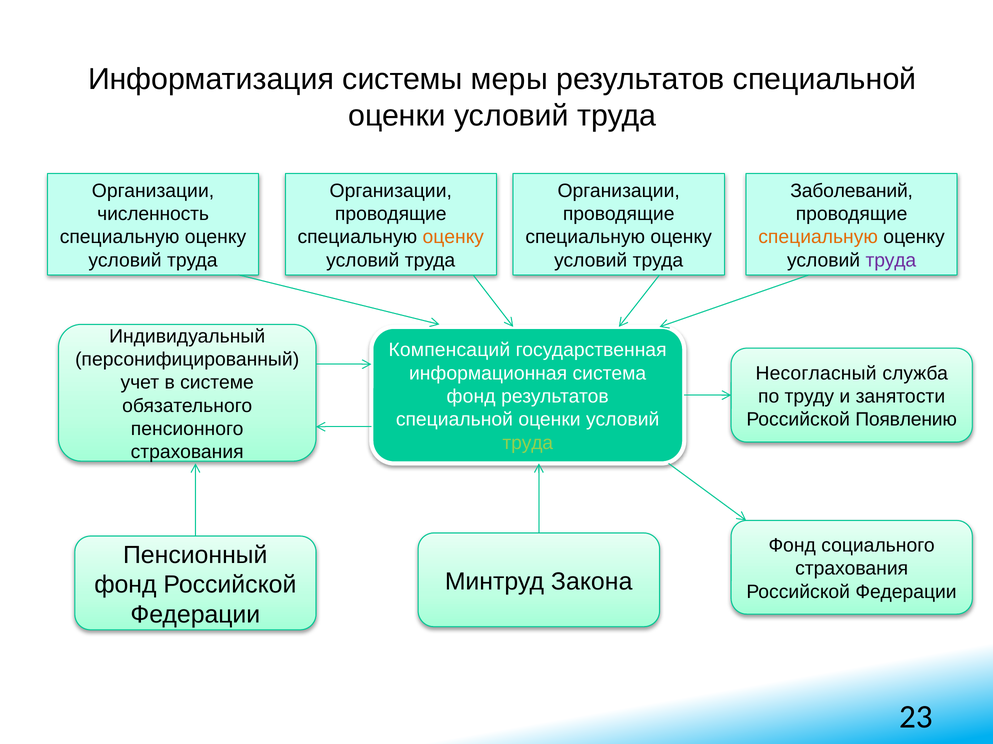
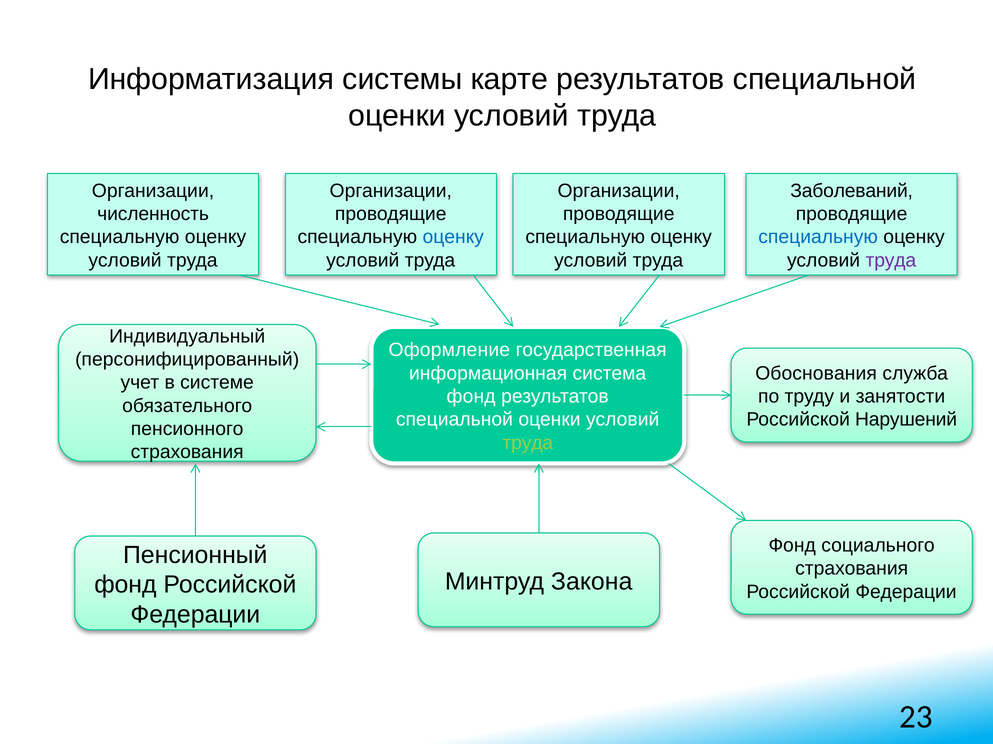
меры: меры -> карте (509, 79)
оценку colour: orange -> blue (453, 237)
специальную colour: orange -> blue (818, 237)
Компенсаций: Компенсаций -> Оформление (449, 350)
Несогласный: Несогласный -> Обоснования (816, 374)
Появлению: Появлению -> Нарушений (906, 420)
